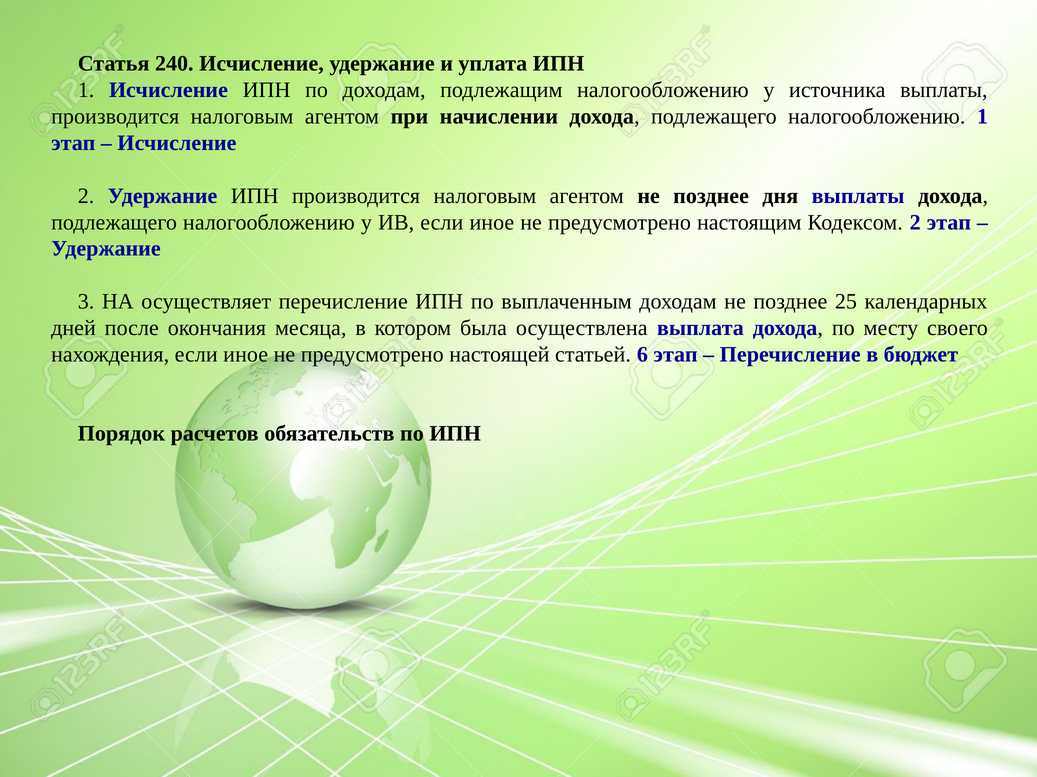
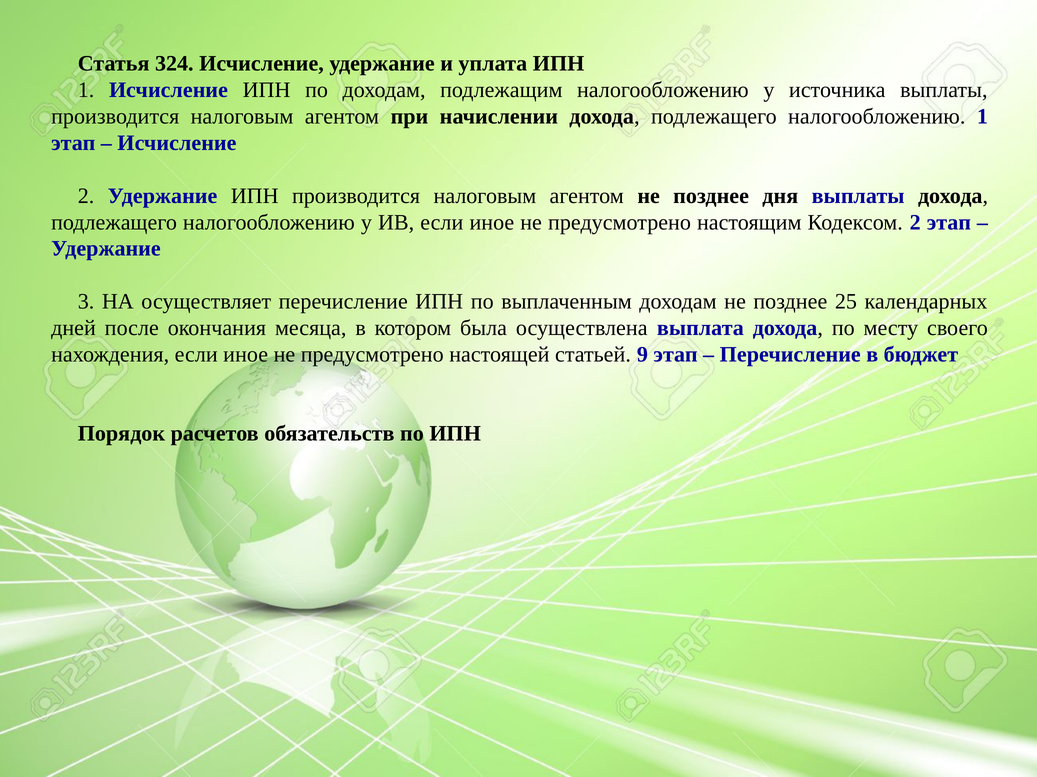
240: 240 -> 324 (174, 64)
6: 6 -> 9 (642, 355)
